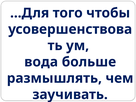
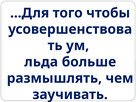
вода: вода -> льда (41, 62)
